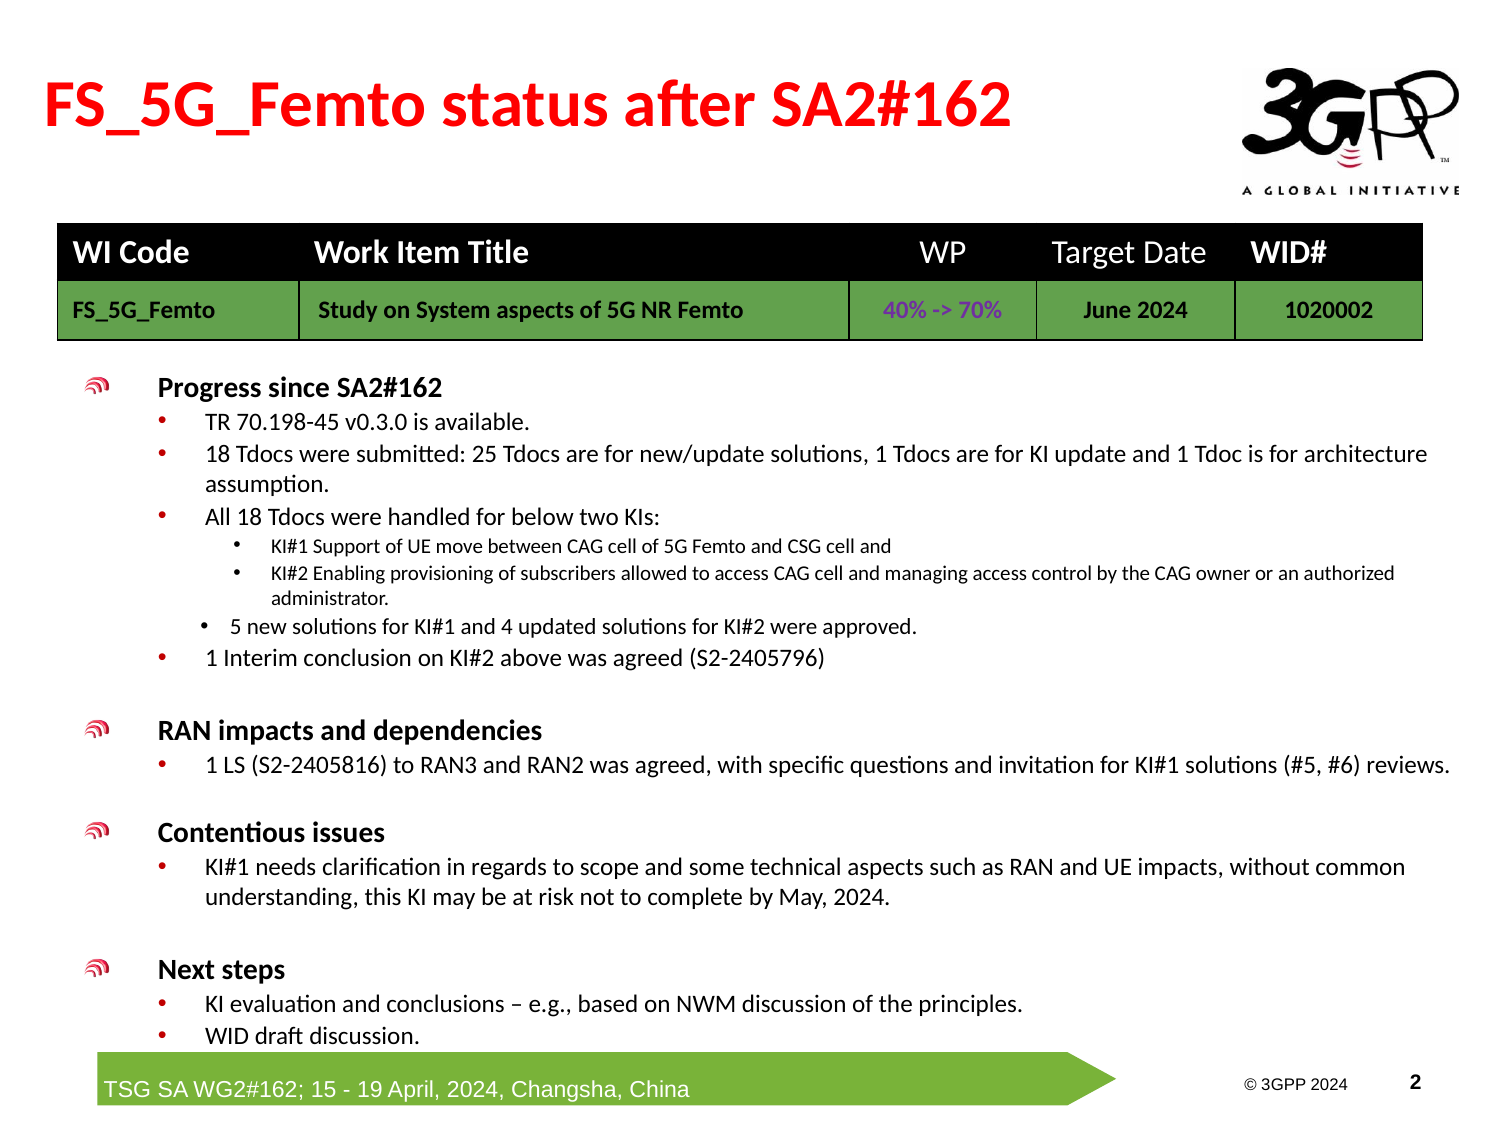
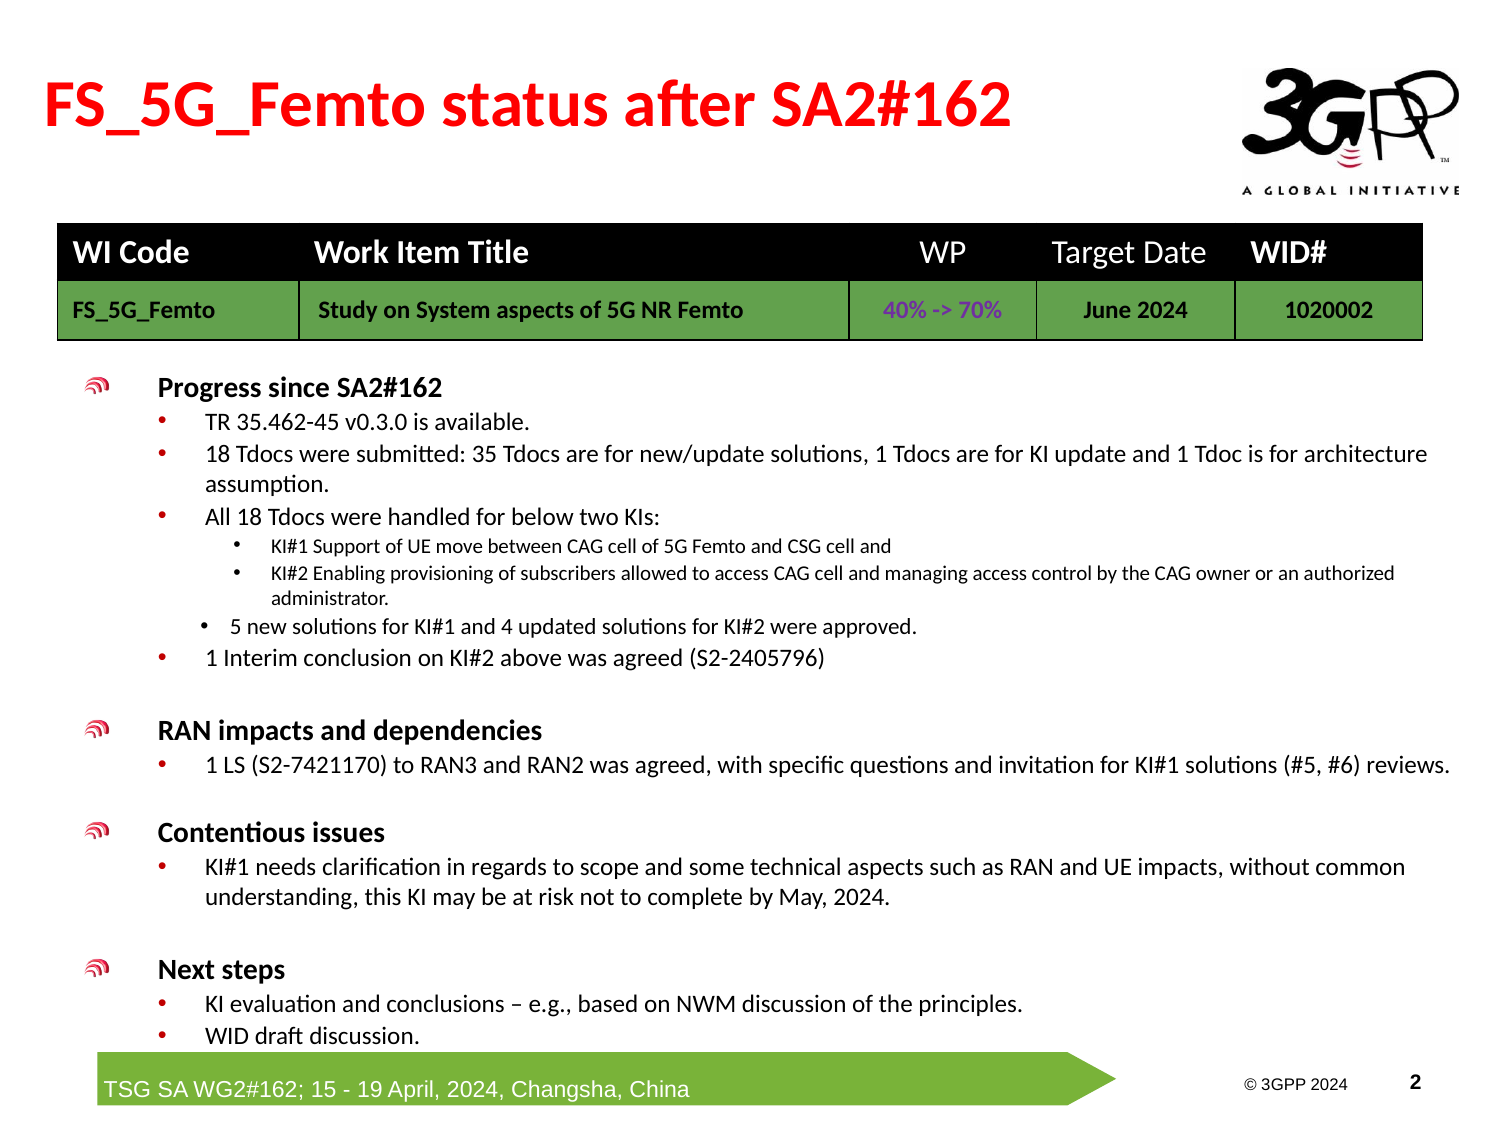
70.198-45: 70.198-45 -> 35.462-45 (288, 422)
25: 25 -> 35 (485, 455)
S2-2405816: S2-2405816 -> S2-7421170 (319, 766)
